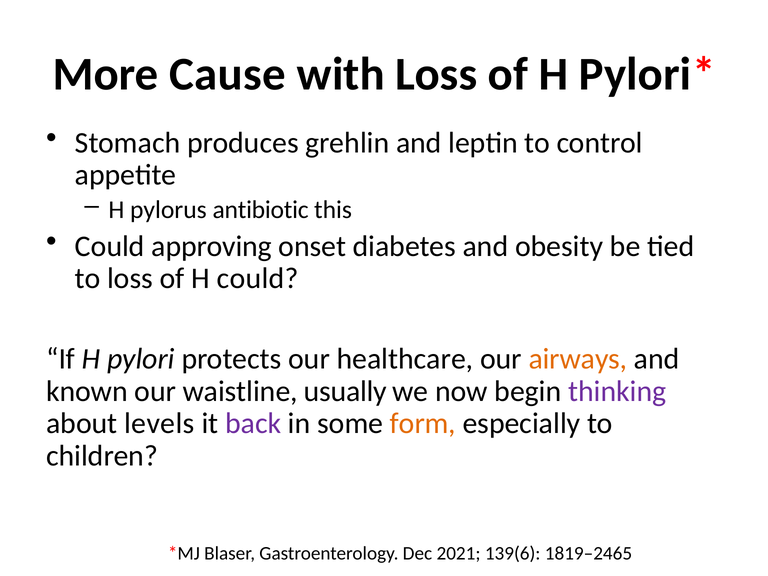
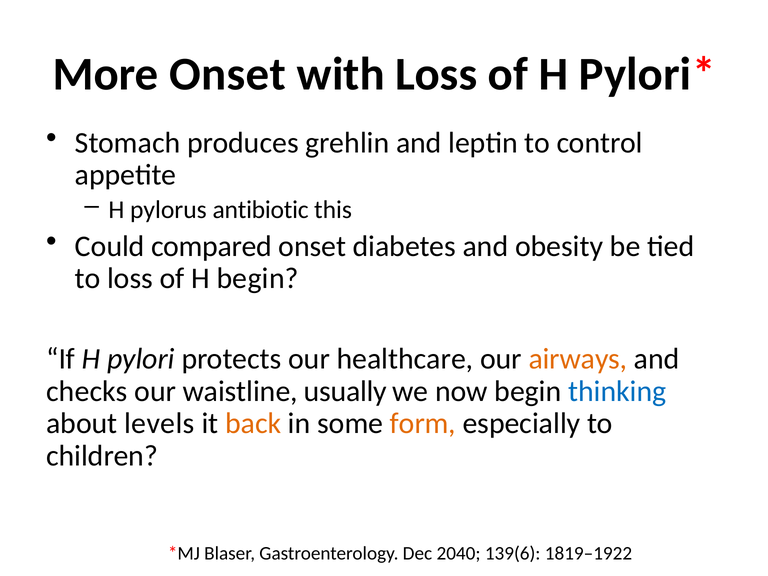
More Cause: Cause -> Onset (228, 74)
approving: approving -> compared (212, 246)
H could: could -> begin (258, 279)
known: known -> checks (87, 391)
thinking colour: purple -> blue (617, 391)
back colour: purple -> orange (253, 424)
2021: 2021 -> 2040 (459, 553)
1819–2465: 1819–2465 -> 1819–1922 (588, 553)
